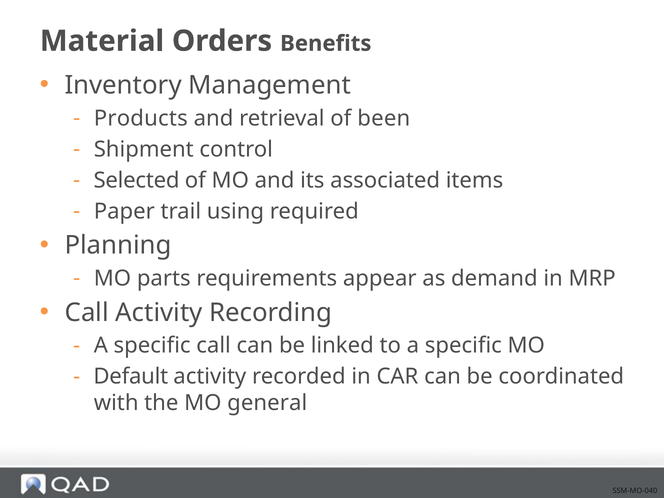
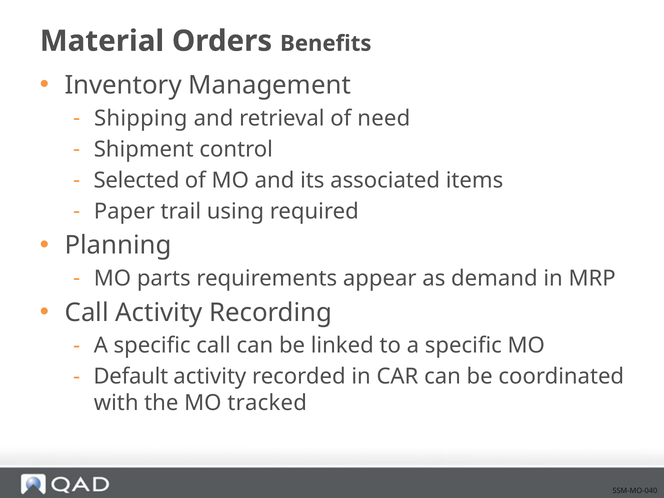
Products: Products -> Shipping (141, 118)
been: been -> need (384, 118)
general: general -> tracked (267, 403)
